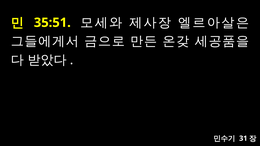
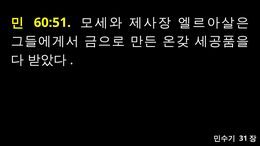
35:51: 35:51 -> 60:51 (52, 23)
